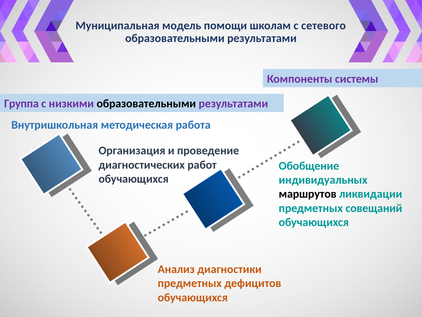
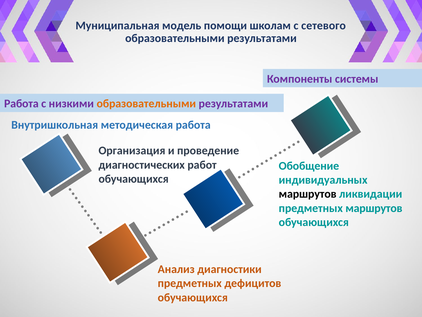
Группа: Группа -> Работа (21, 104)
образовательными colour: black -> orange (146, 104)
предметных совещаний: совещаний -> маршрутов (374, 208)
